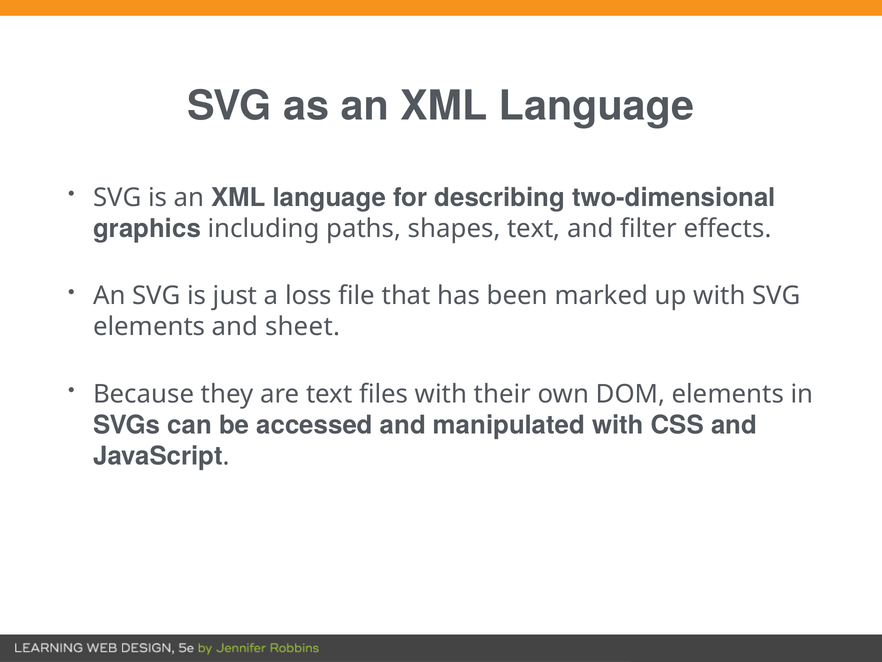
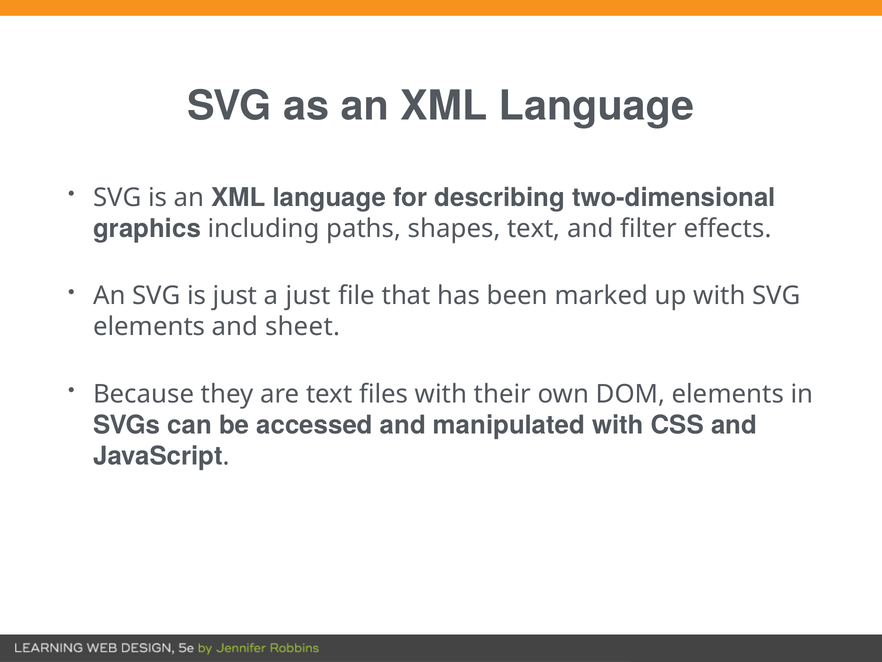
a loss: loss -> just (308, 296)
